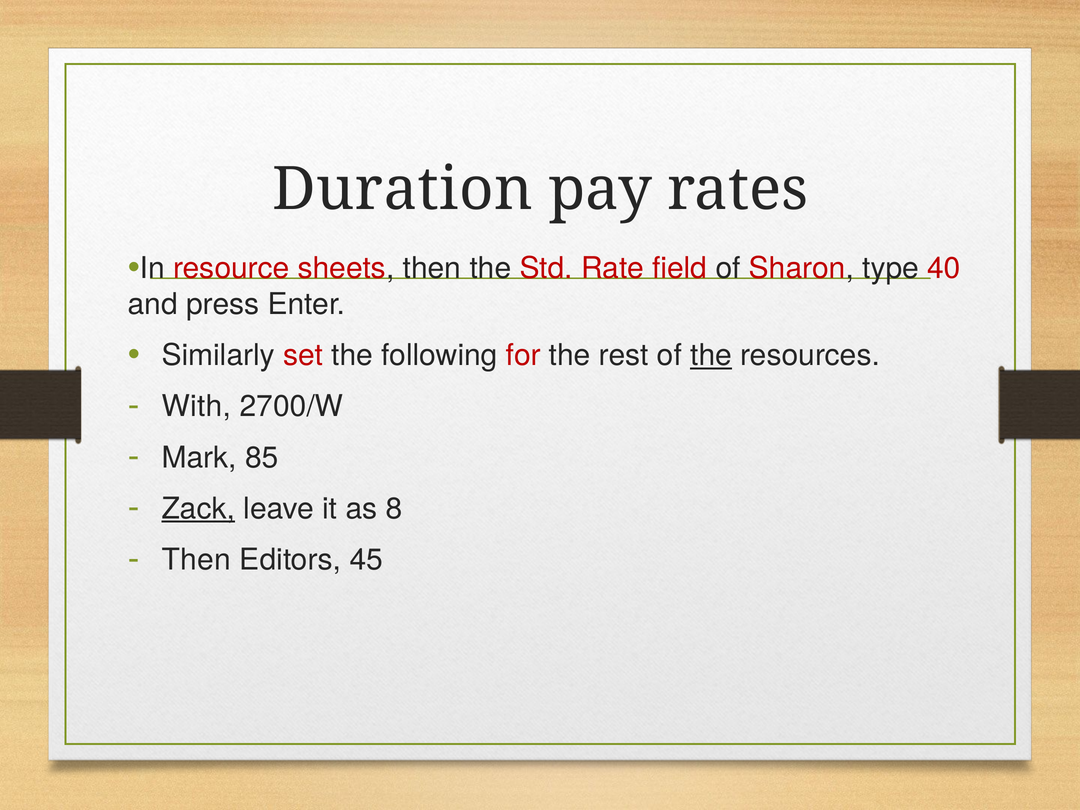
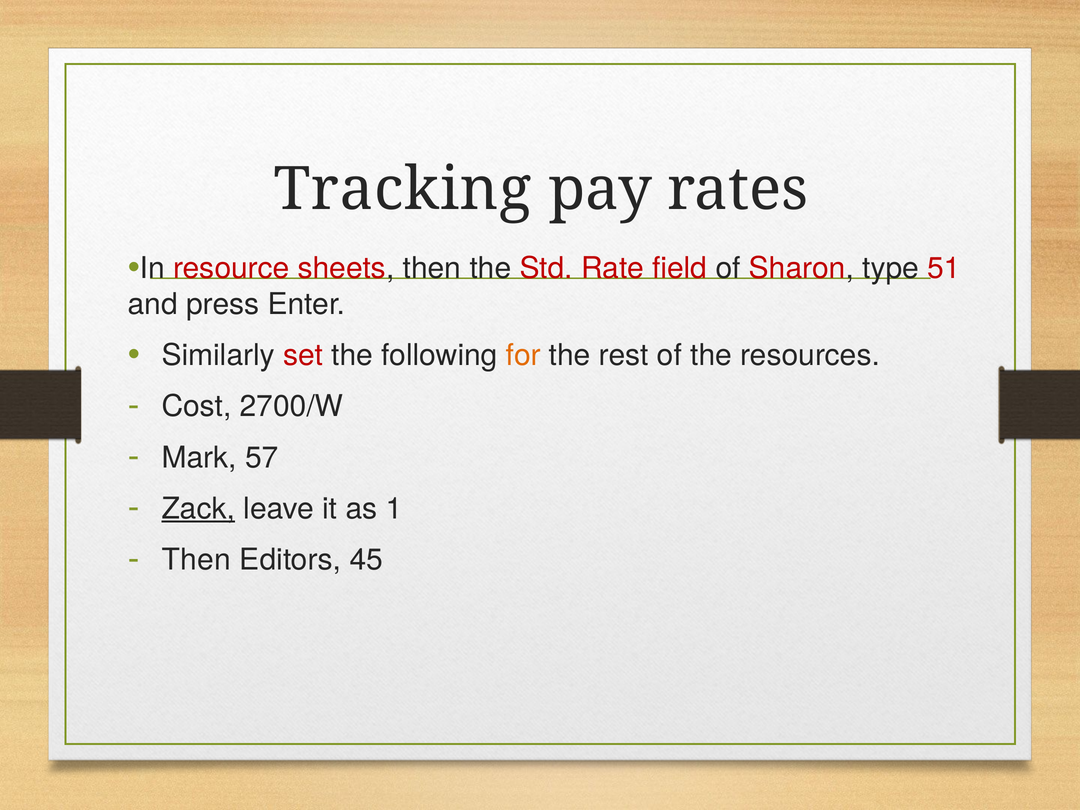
Duration: Duration -> Tracking (402, 189)
40: 40 -> 51 (944, 269)
for colour: red -> orange (523, 356)
the underline: present -> none (711, 356)
With: With -> Cost (197, 407)
85: 85 -> 57 (262, 458)
8: 8 -> 1 (394, 509)
